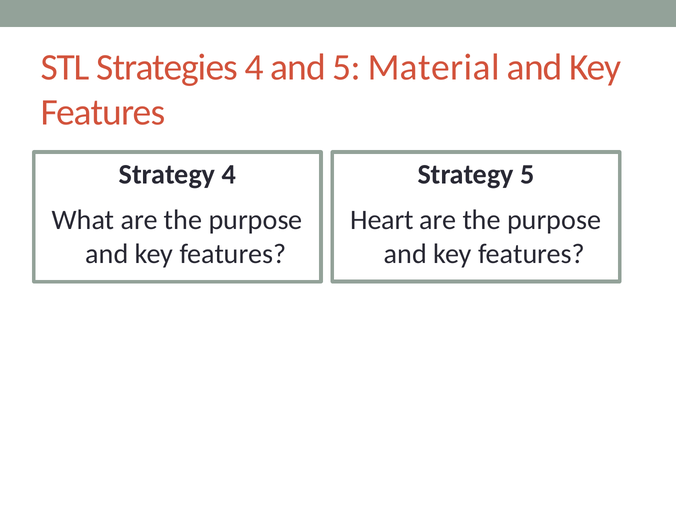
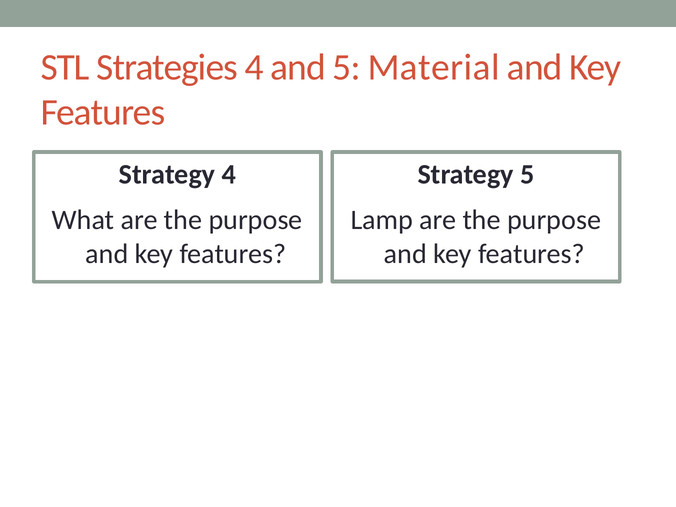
Heart: Heart -> Lamp (382, 220)
